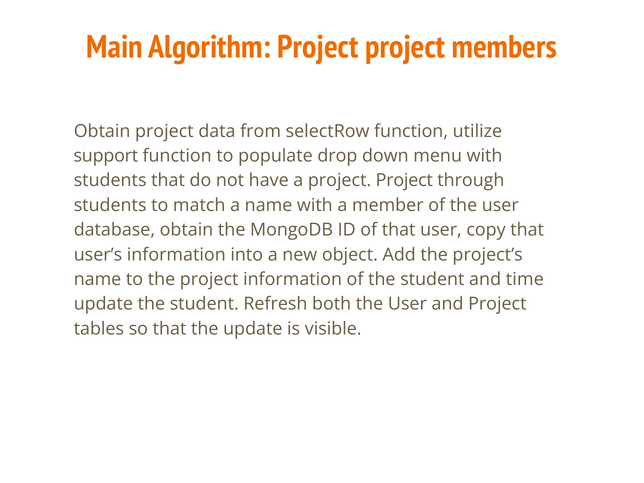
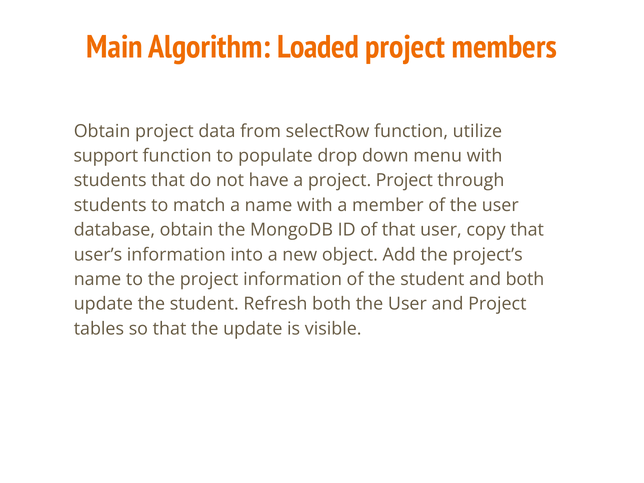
Algorithm Project: Project -> Loaded (318, 47)
and time: time -> both (525, 279)
